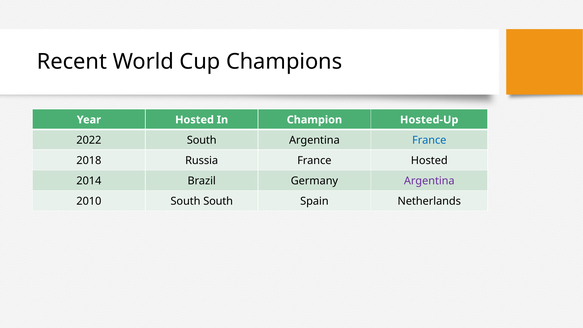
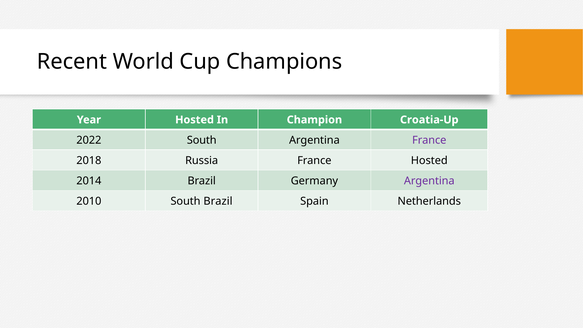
Hosted-Up: Hosted-Up -> Croatia-Up (429, 120)
France colour: blue -> purple (429, 140)
South South: South -> Brazil (218, 201)
